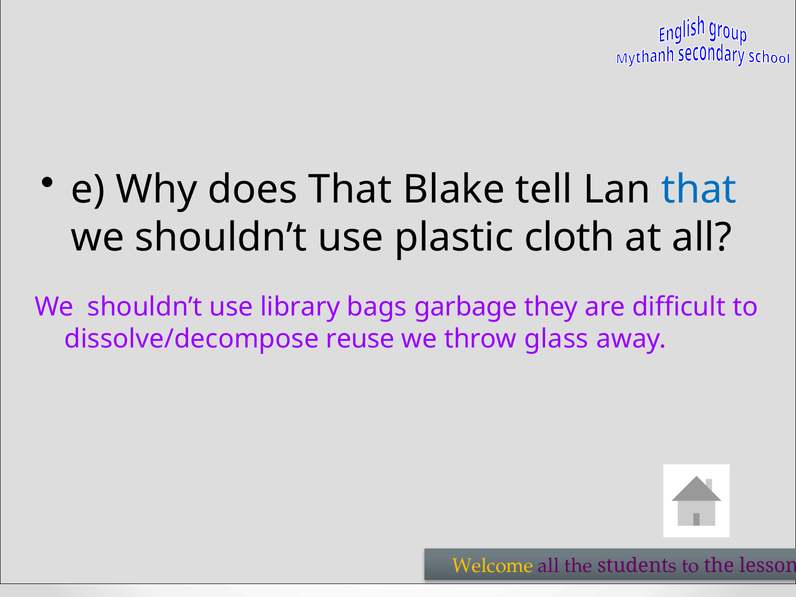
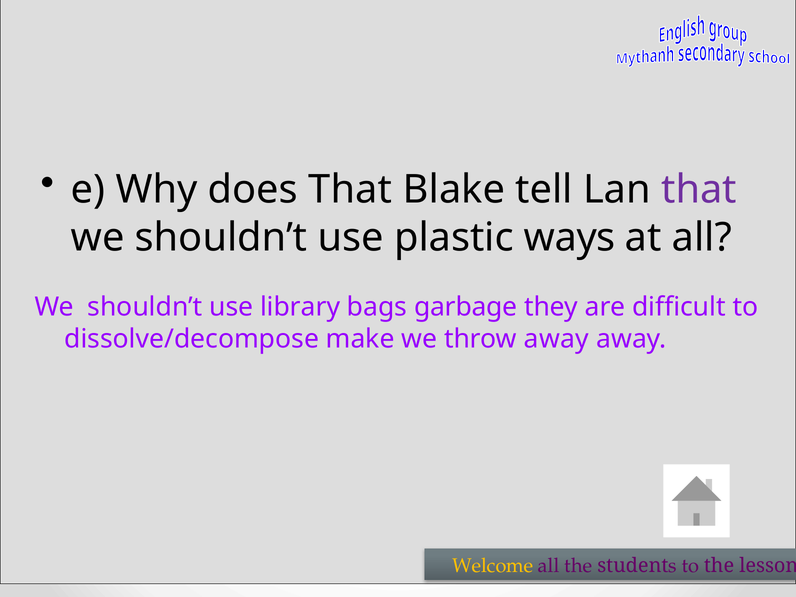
that colour: blue -> purple (699, 190)
cloth: cloth -> ways (570, 238)
reuse: reuse -> make (360, 339)
throw glass: glass -> away (556, 339)
